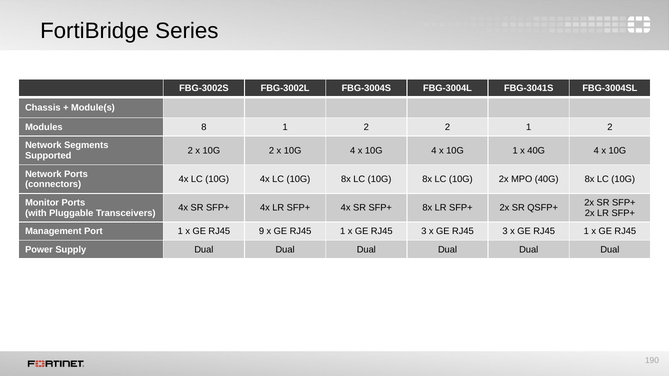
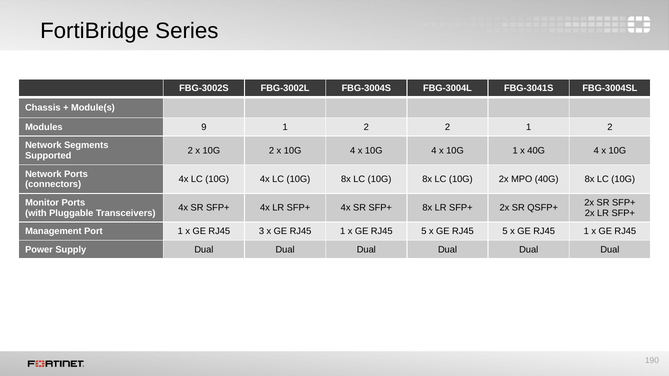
8: 8 -> 9 (204, 127)
9: 9 -> 3 (261, 231)
3: 3 -> 5 (424, 231)
3: 3 -> 5 (505, 231)
